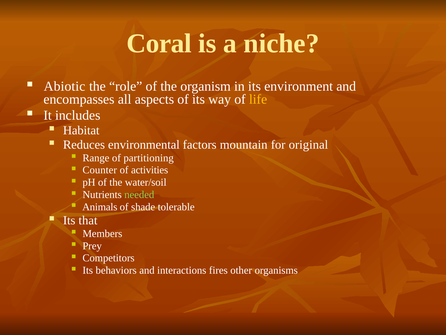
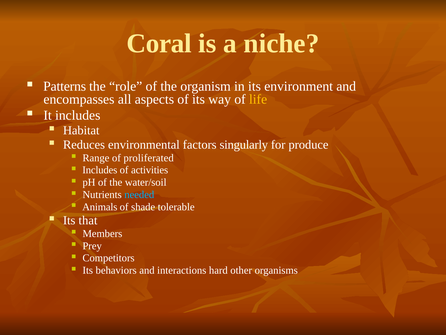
Abiotic: Abiotic -> Patterns (65, 86)
mountain: mountain -> singularly (244, 144)
original: original -> produce (309, 144)
partitioning: partitioning -> proliferated (149, 158)
Counter: Counter -> Includes (100, 170)
needed colour: light green -> light blue (139, 194)
fires: fires -> hard (218, 270)
